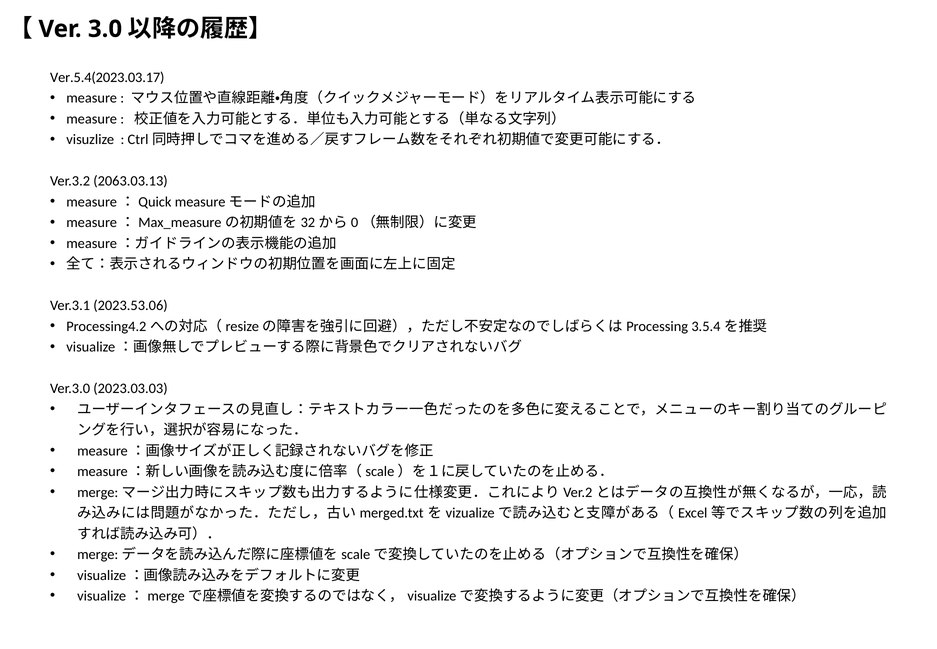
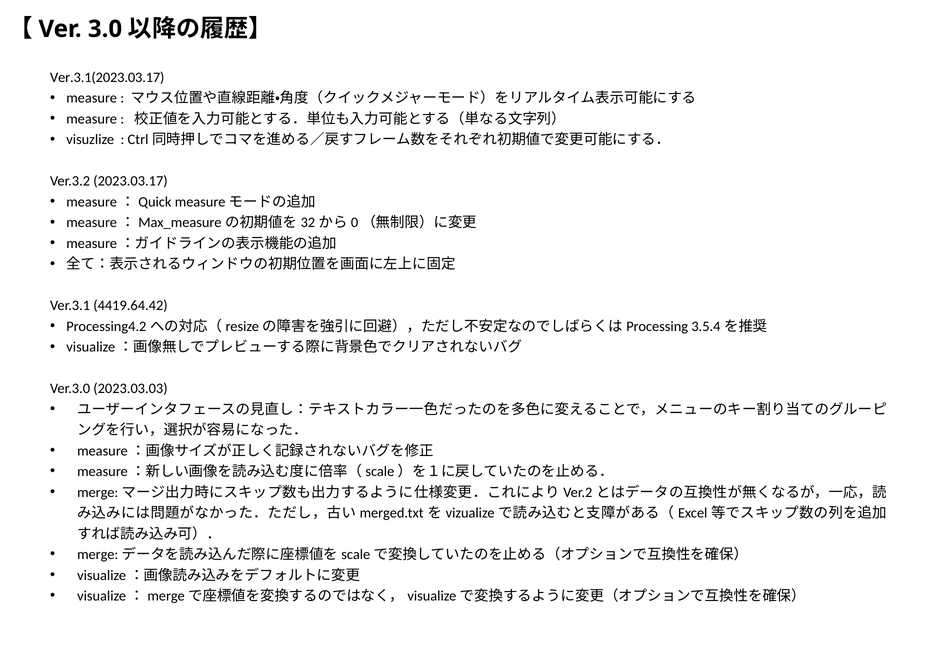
Ver.5.4(2023.03.17: Ver.5.4(2023.03.17 -> Ver.3.1(2023.03.17 (107, 77)
2063.03.13: 2063.03.13 -> 2023.03.17 (130, 181)
2023.53.06: 2023.53.06 -> 4419.64.42 (130, 305)
